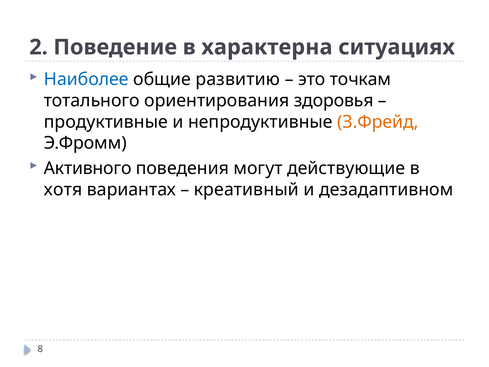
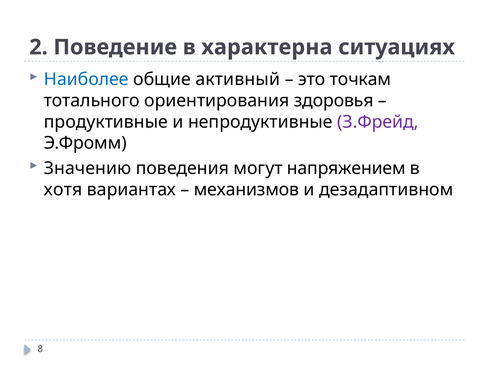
развитию: развитию -> активный (238, 79)
З.Фрейд colour: orange -> purple (378, 122)
Активного: Активного -> Значению (88, 168)
действующие: действующие -> напряжением (346, 168)
креативный: креативный -> механизмов (246, 189)
